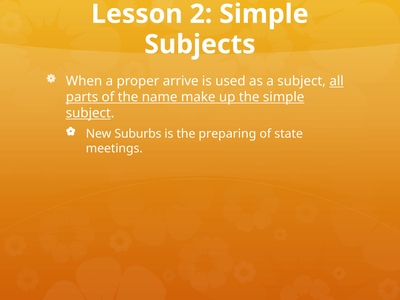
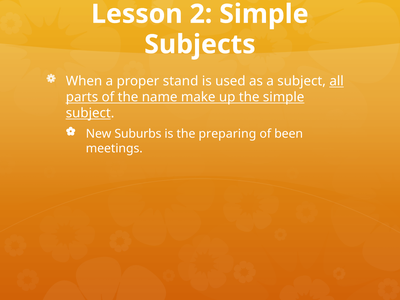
arrive: arrive -> stand (181, 81)
state: state -> been (289, 134)
